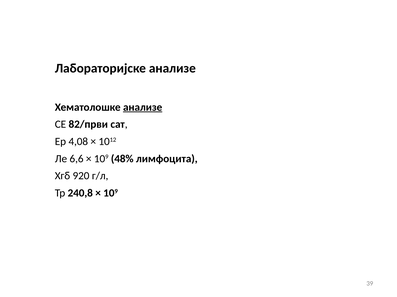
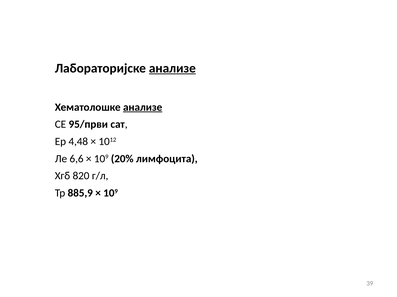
анализе underline: none -> present (172, 68)
82/први: 82/први -> 95/први (88, 125)
4,08: 4,08 -> 4,48 (78, 142)
48%: 48% -> 20% (122, 159)
920: 920 -> 820 (81, 176)
240,8: 240,8 -> 885,9 (80, 193)
